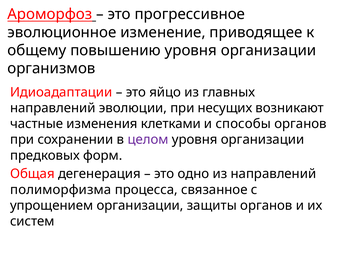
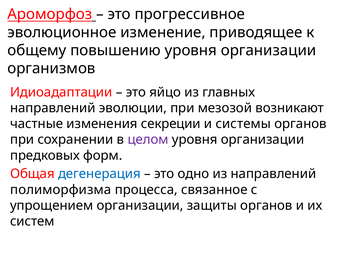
несущих: несущих -> мезозой (225, 108)
клетками: клетками -> секреции (171, 124)
способы: способы -> системы (243, 124)
дегенерация colour: black -> blue (99, 174)
